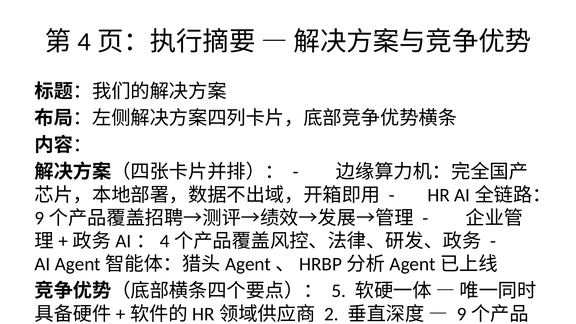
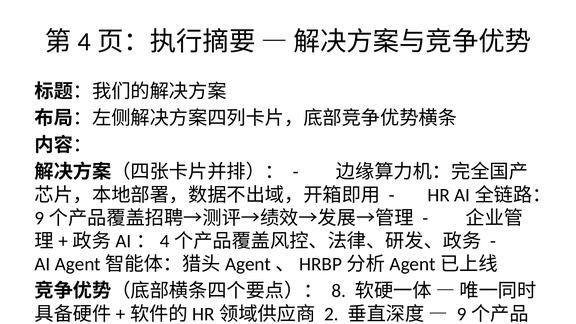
5: 5 -> 8 (339, 291)
